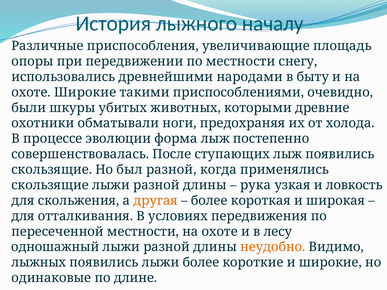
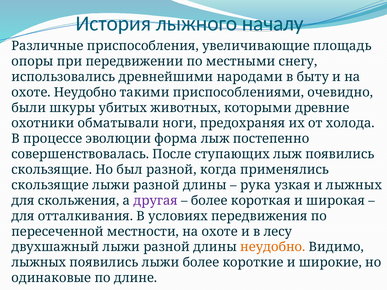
по местности: местности -> местными (241, 61)
охоте Широкие: Широкие -> Неудобно (85, 92)
и ловкость: ловкость -> лыжных (354, 185)
другая colour: orange -> purple (156, 201)
одношажный: одношажный -> двухшажный (55, 247)
